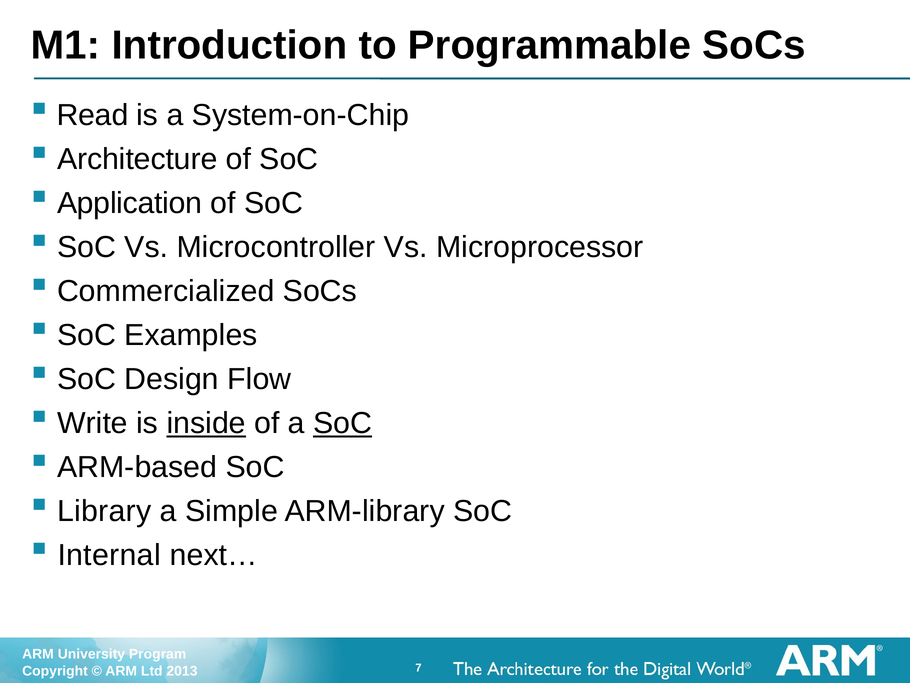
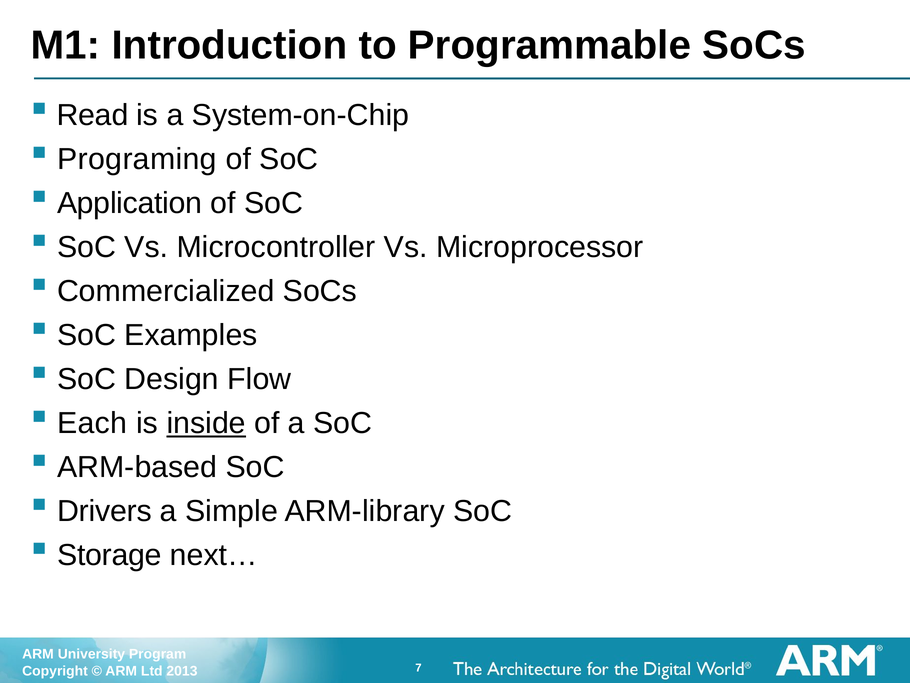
Architecture: Architecture -> Programing (137, 159)
Write: Write -> Each (92, 423)
SoC underline: present -> none (343, 423)
Library: Library -> Drivers (104, 511)
Internal: Internal -> Storage (109, 555)
